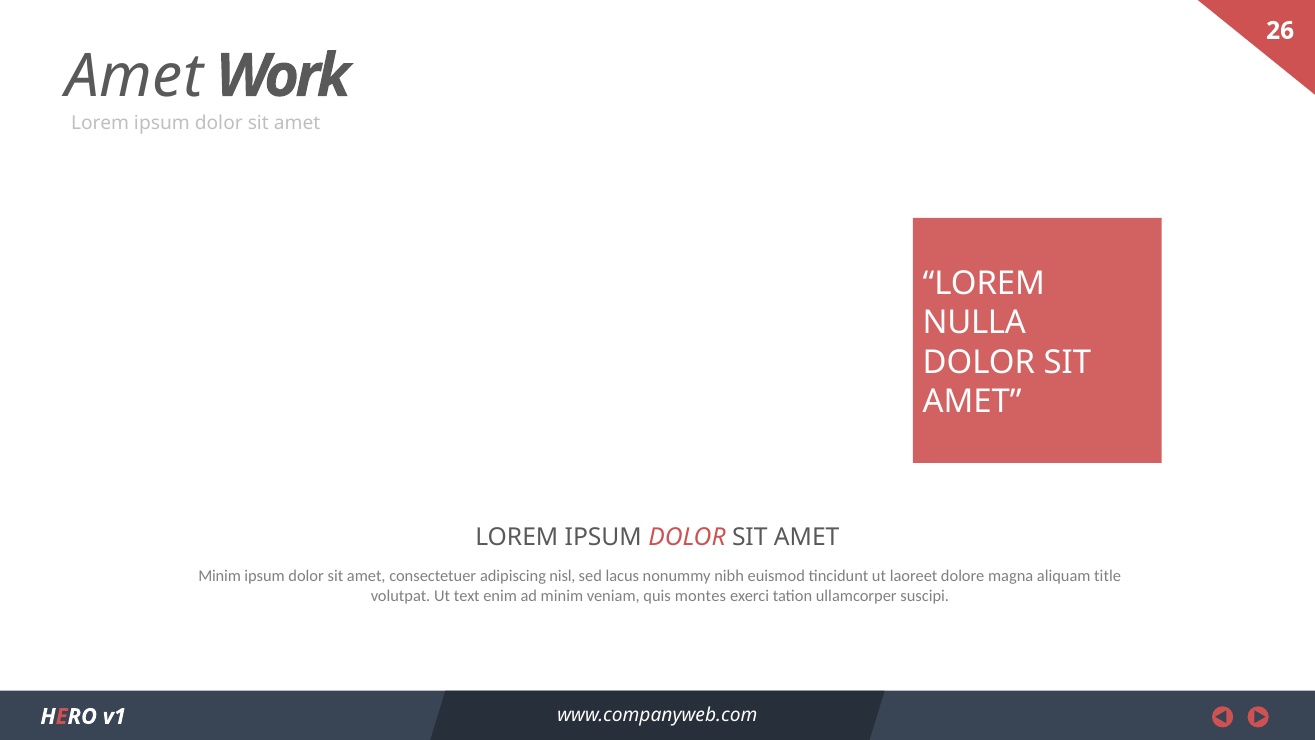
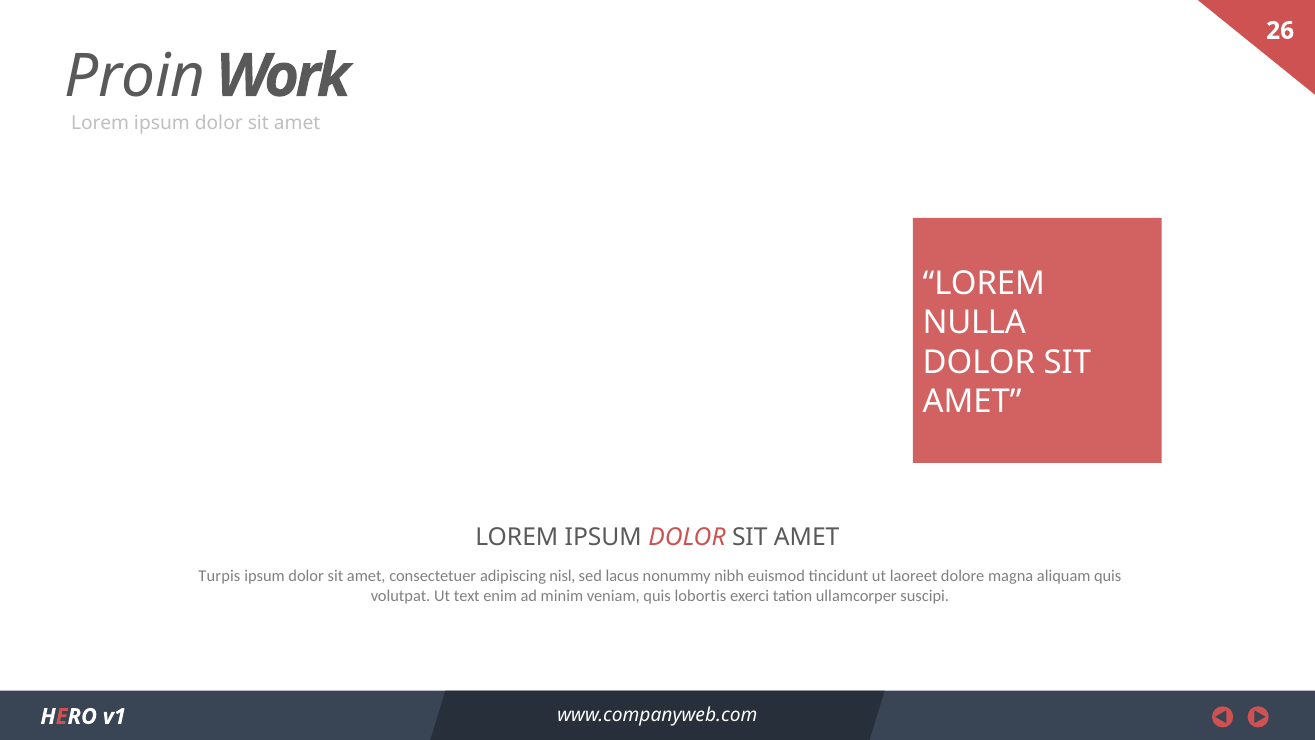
Amet: Amet -> Proin (135, 76)
Minim: Minim -> Turpis (219, 576)
aliquam title: title -> quis (1108, 576)
montes: montes -> lobortis (700, 596)
